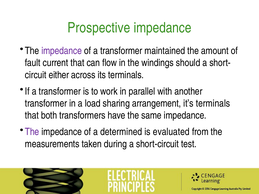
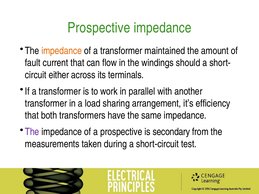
impedance colour: purple -> orange (62, 51)
it’s terminals: terminals -> efficiency (213, 104)
a determined: determined -> prospective (121, 132)
evaluated: evaluated -> secondary (171, 132)
